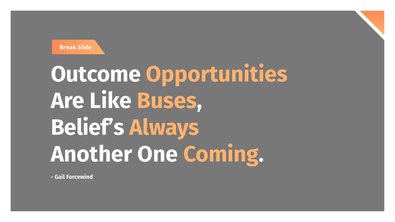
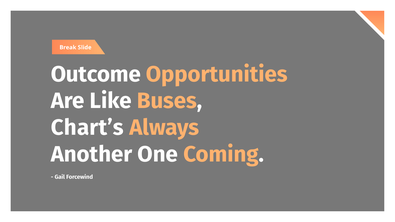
Belief’s: Belief’s -> Chart’s (87, 128)
